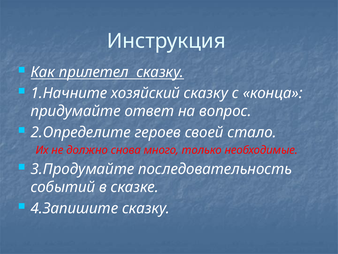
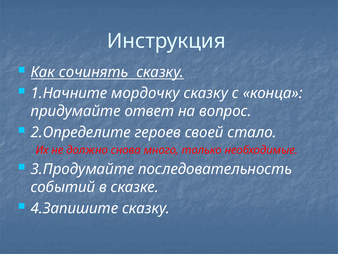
прилетел: прилетел -> сочинять (94, 72)
хозяйский: хозяйский -> мордочку (146, 93)
